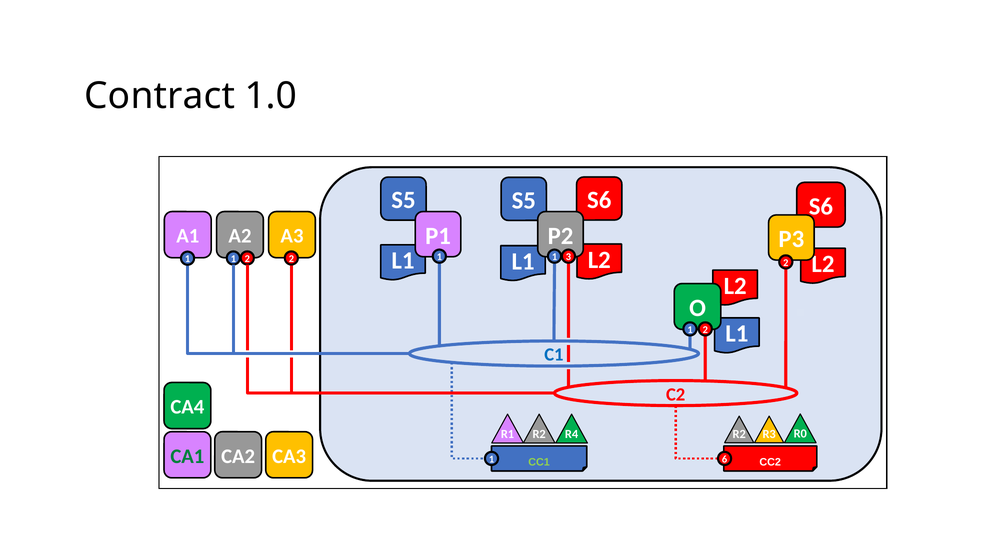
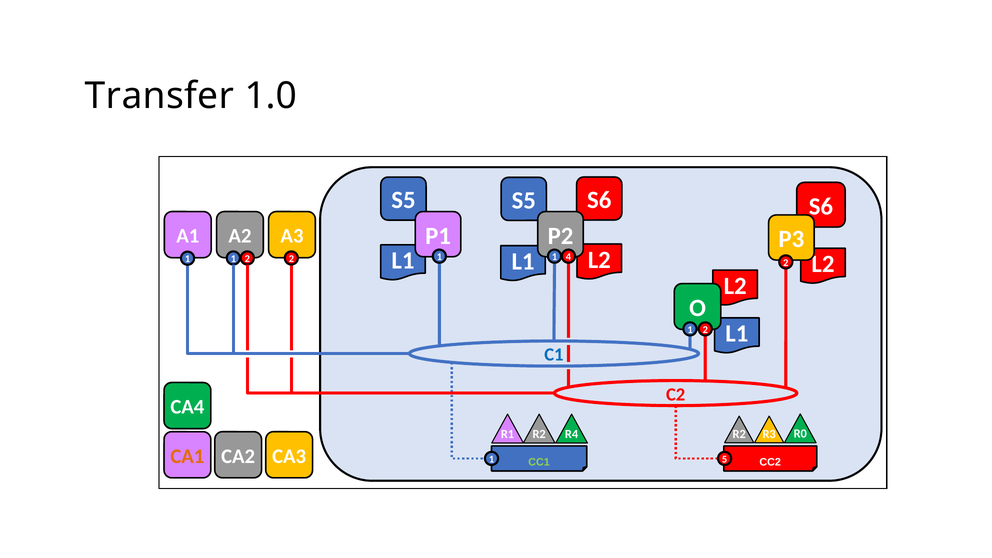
Contract: Contract -> Transfer (159, 96)
3: 3 -> 4 (568, 257)
CA1 colour: green -> orange (187, 456)
6: 6 -> 5 (725, 459)
